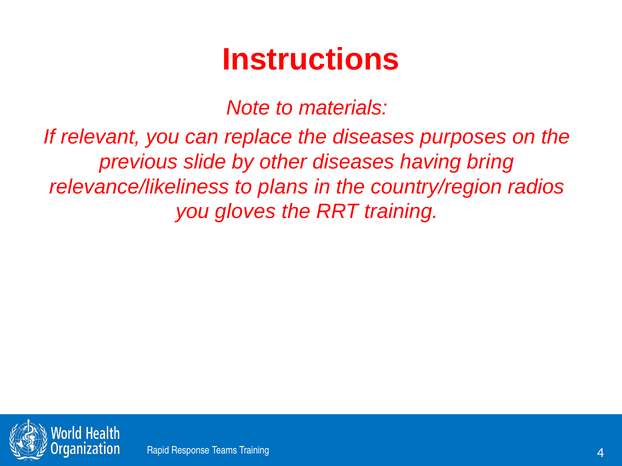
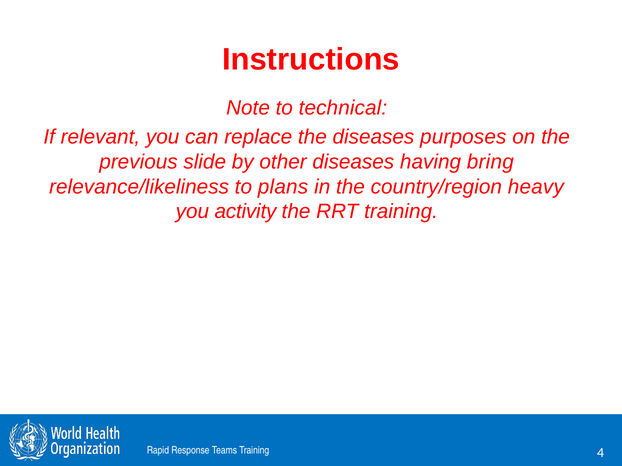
materials: materials -> technical (343, 108)
radios: radios -> heavy (536, 187)
gloves: gloves -> activity (245, 212)
